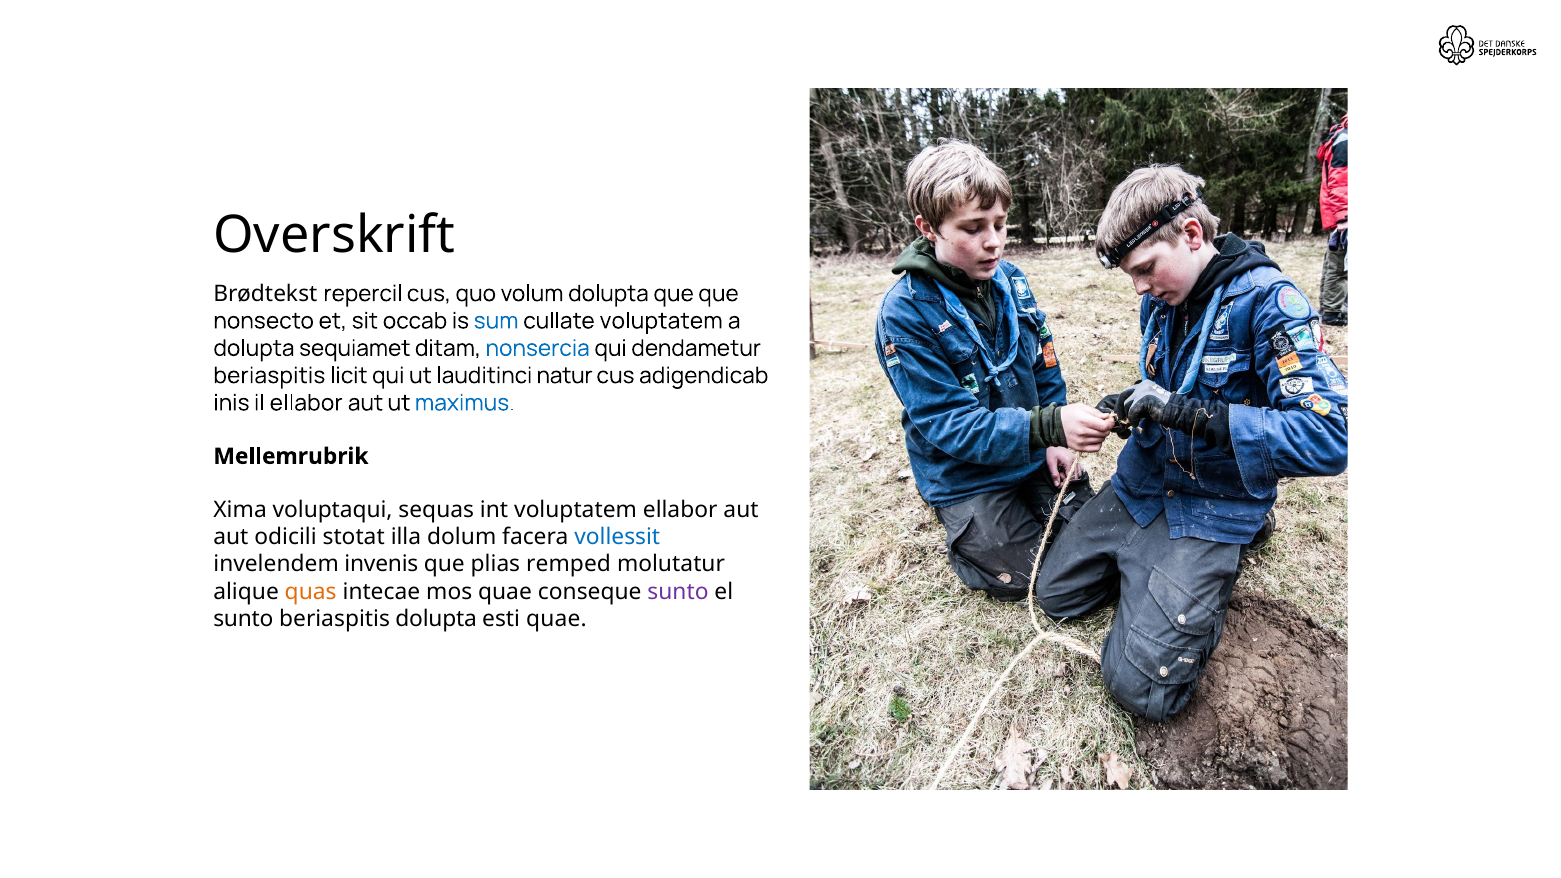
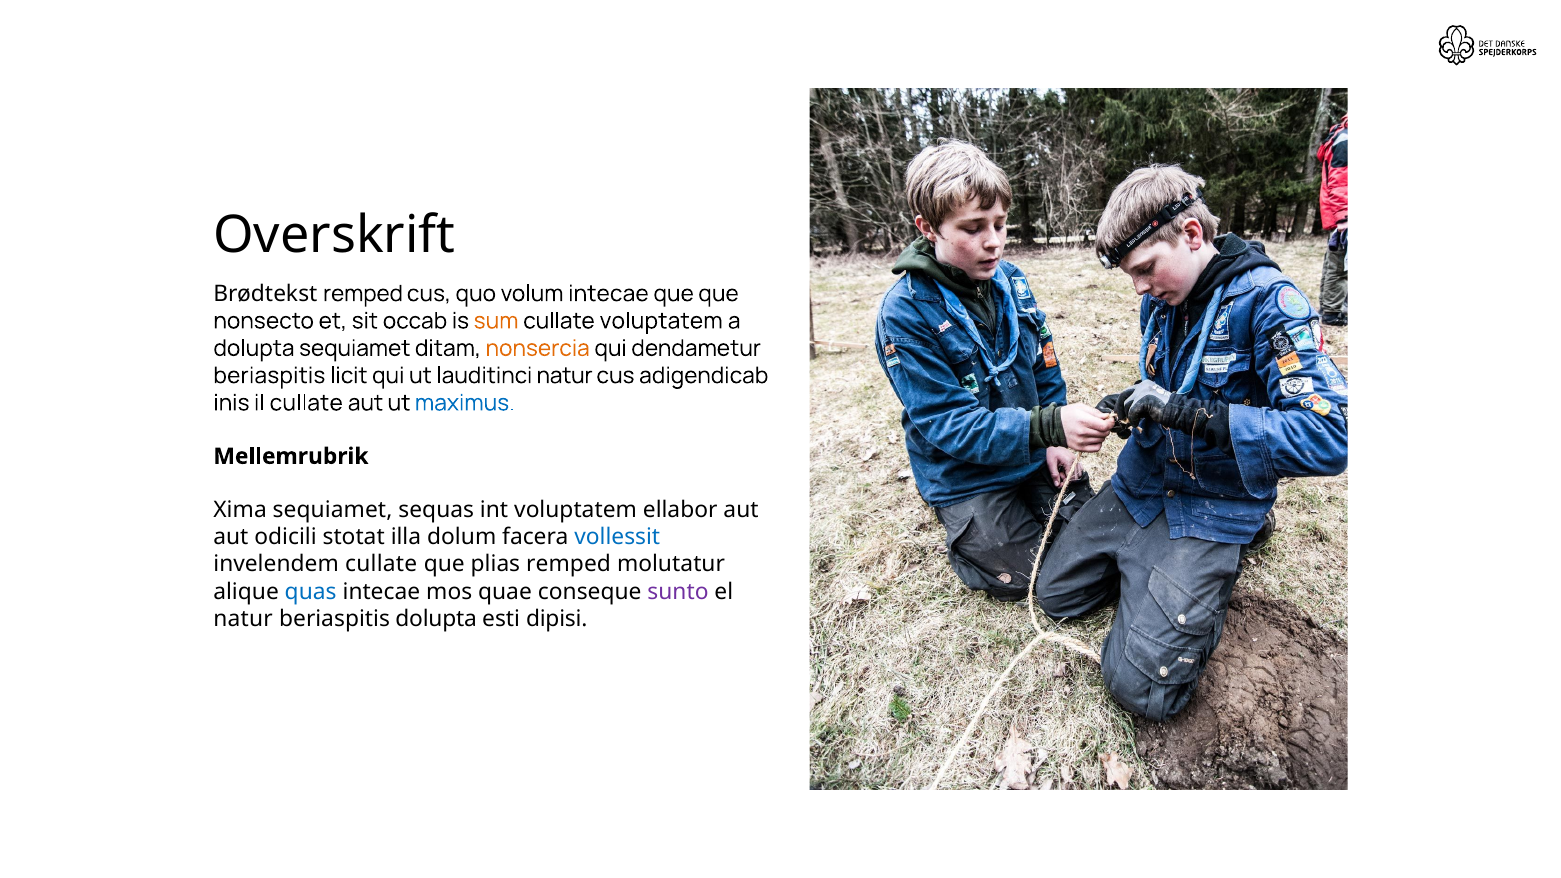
Brødtekst repercil: repercil -> remped (363, 294)
volum dolupta: dolupta -> intecae (608, 294)
sum colour: blue -> orange (496, 321)
nonsercia colour: blue -> orange (538, 348)
il ellabor: ellabor -> cullate (306, 403)
Xima voluptaqui: voluptaqui -> sequiamet (333, 510)
invelendem invenis: invenis -> cullate (381, 564)
quas colour: orange -> blue (311, 592)
sunto: sunto -> natur (243, 619)
esti quae: quae -> dipisi (557, 619)
